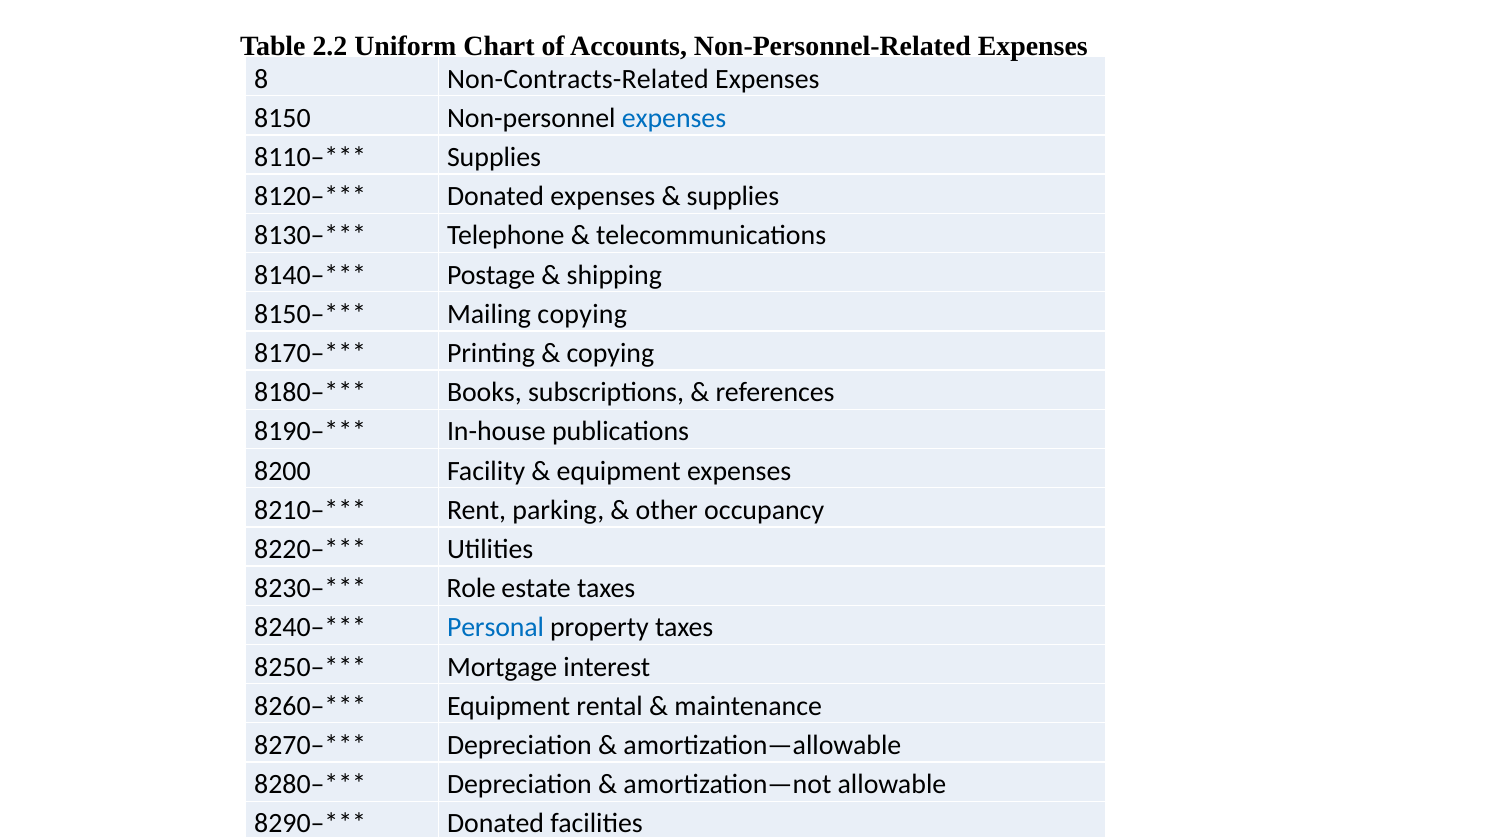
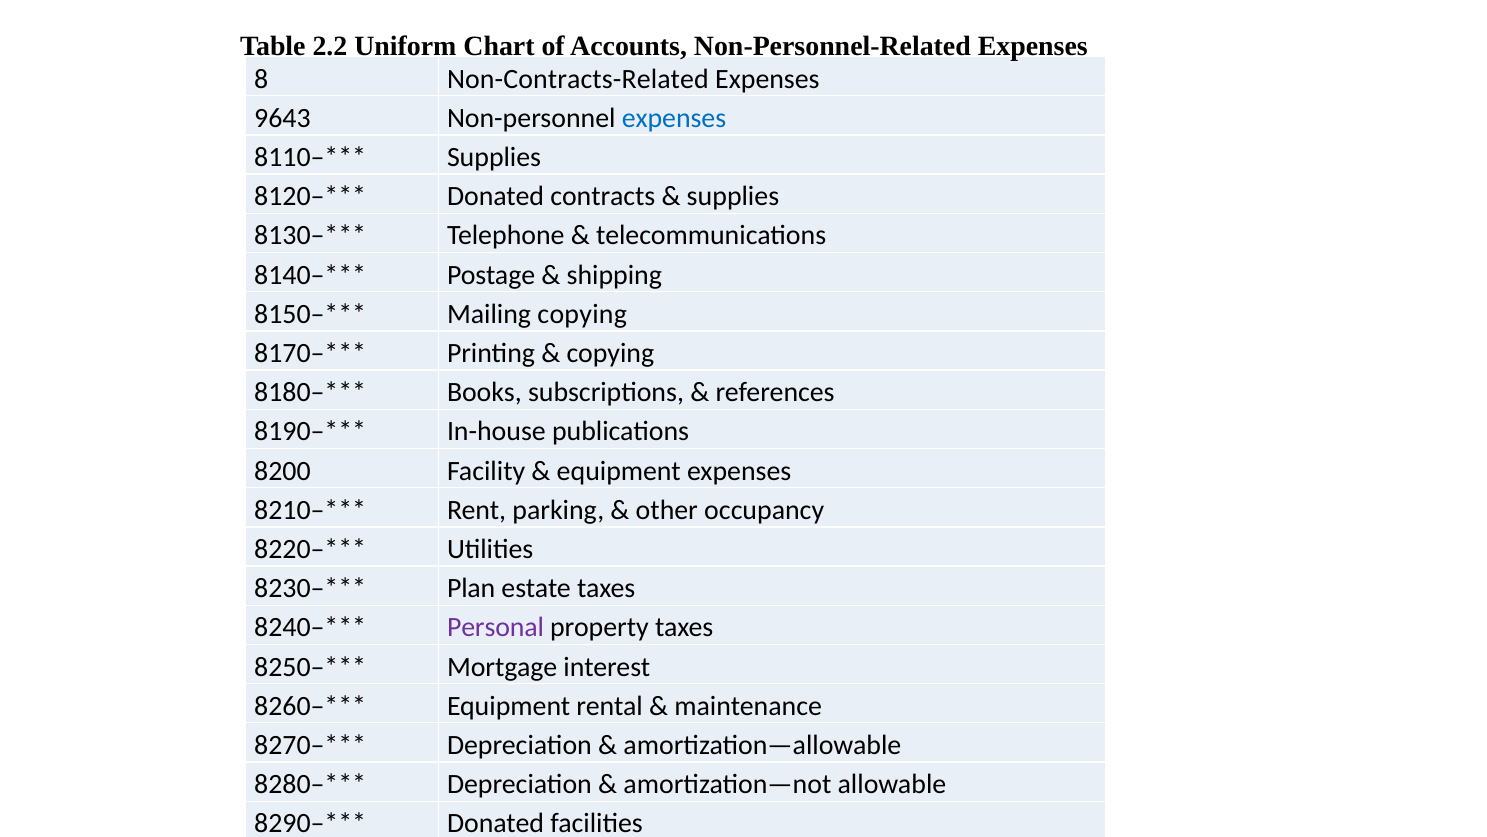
8150: 8150 -> 9643 (282, 118)
Donated expenses: expenses -> contracts (603, 196)
Role: Role -> Plan (471, 588)
Personal colour: blue -> purple (496, 627)
